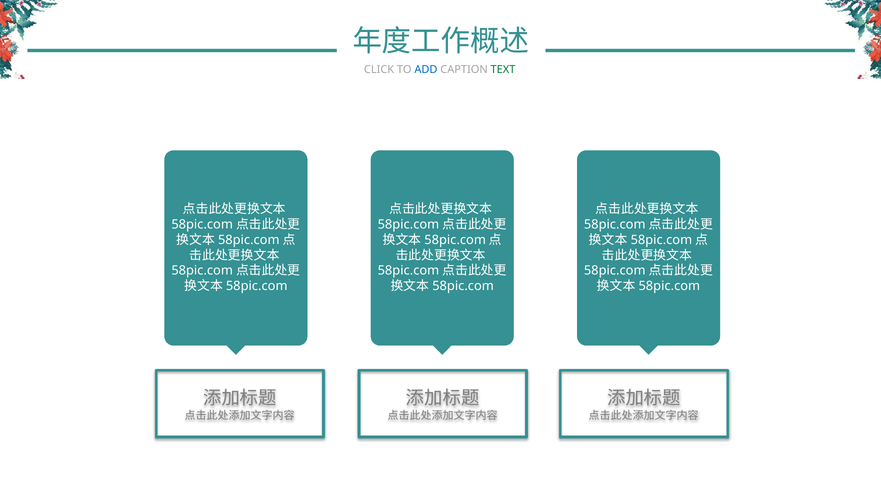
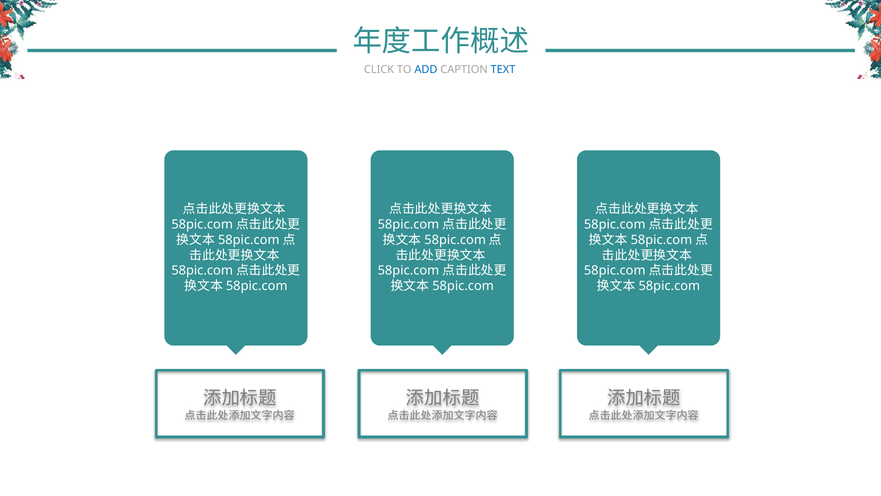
TEXT colour: green -> blue (503, 70)
